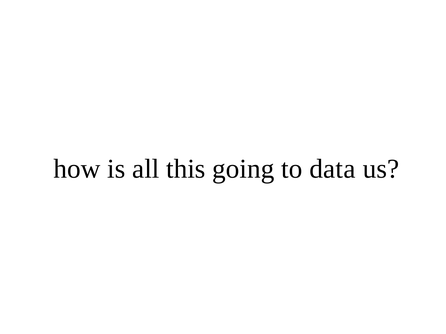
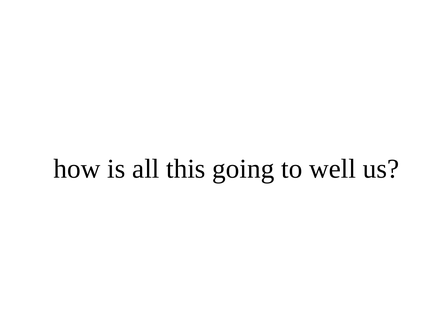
data: data -> well (333, 169)
